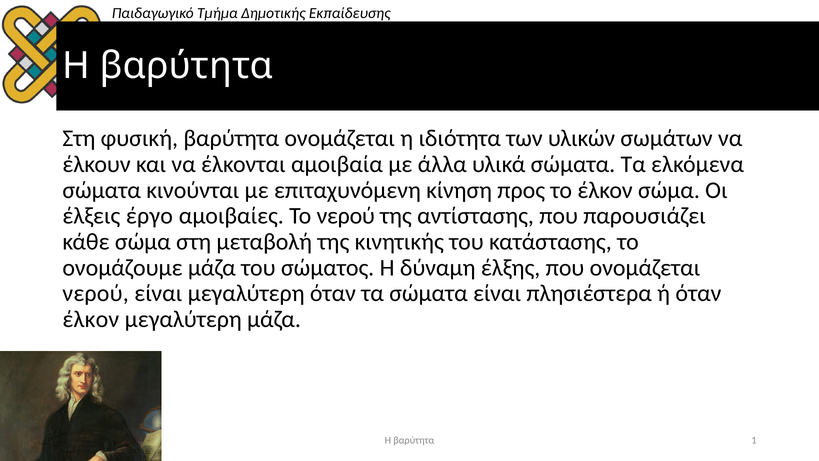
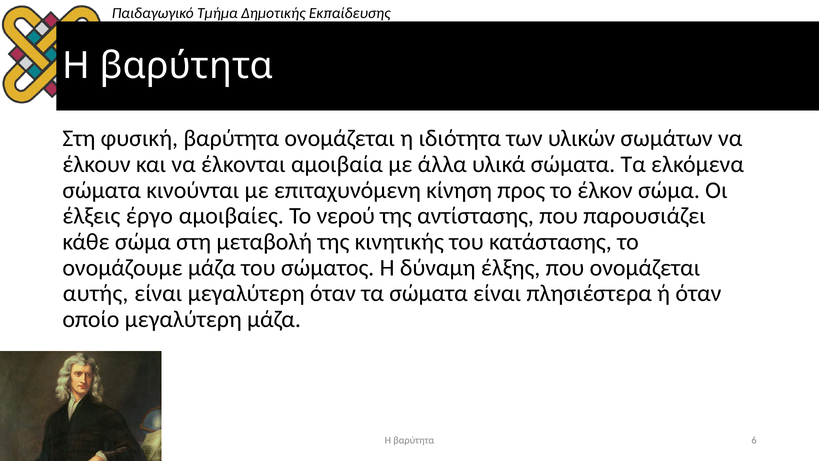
νερού: νερού -> αυτής (96, 293)
έλκον: έλκον -> οποίο (91, 319)
1: 1 -> 6 (754, 440)
